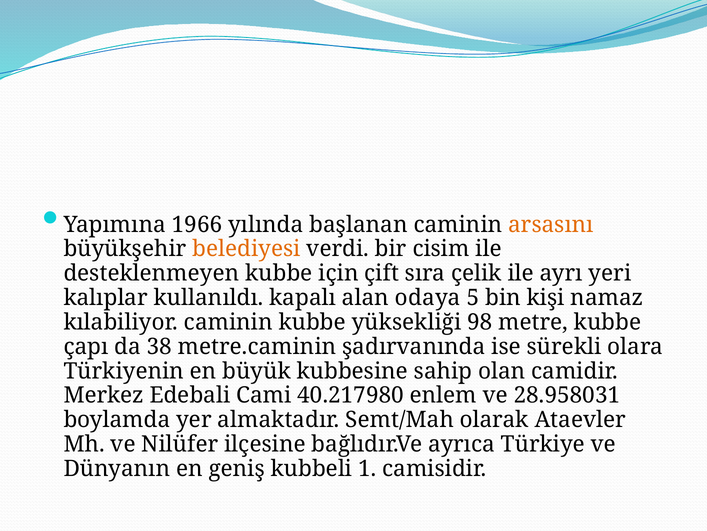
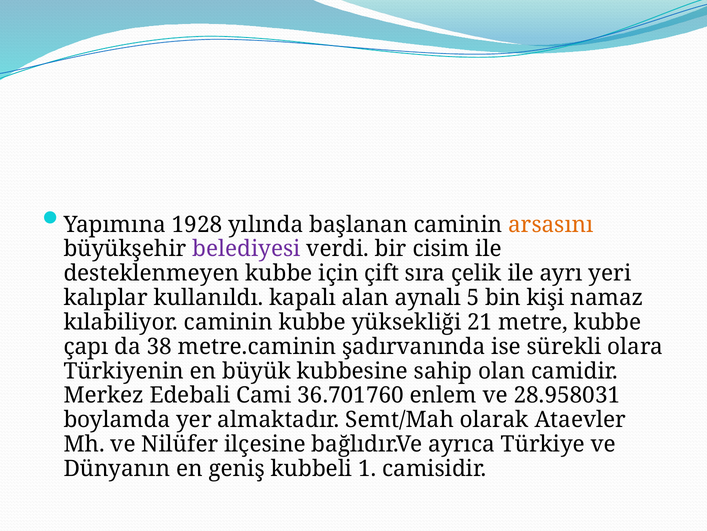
1966: 1966 -> 1928 (197, 224)
belediyesi colour: orange -> purple (246, 249)
odaya: odaya -> aynalı (428, 297)
98: 98 -> 21 (480, 322)
40.217980: 40.217980 -> 36.701760 (351, 395)
